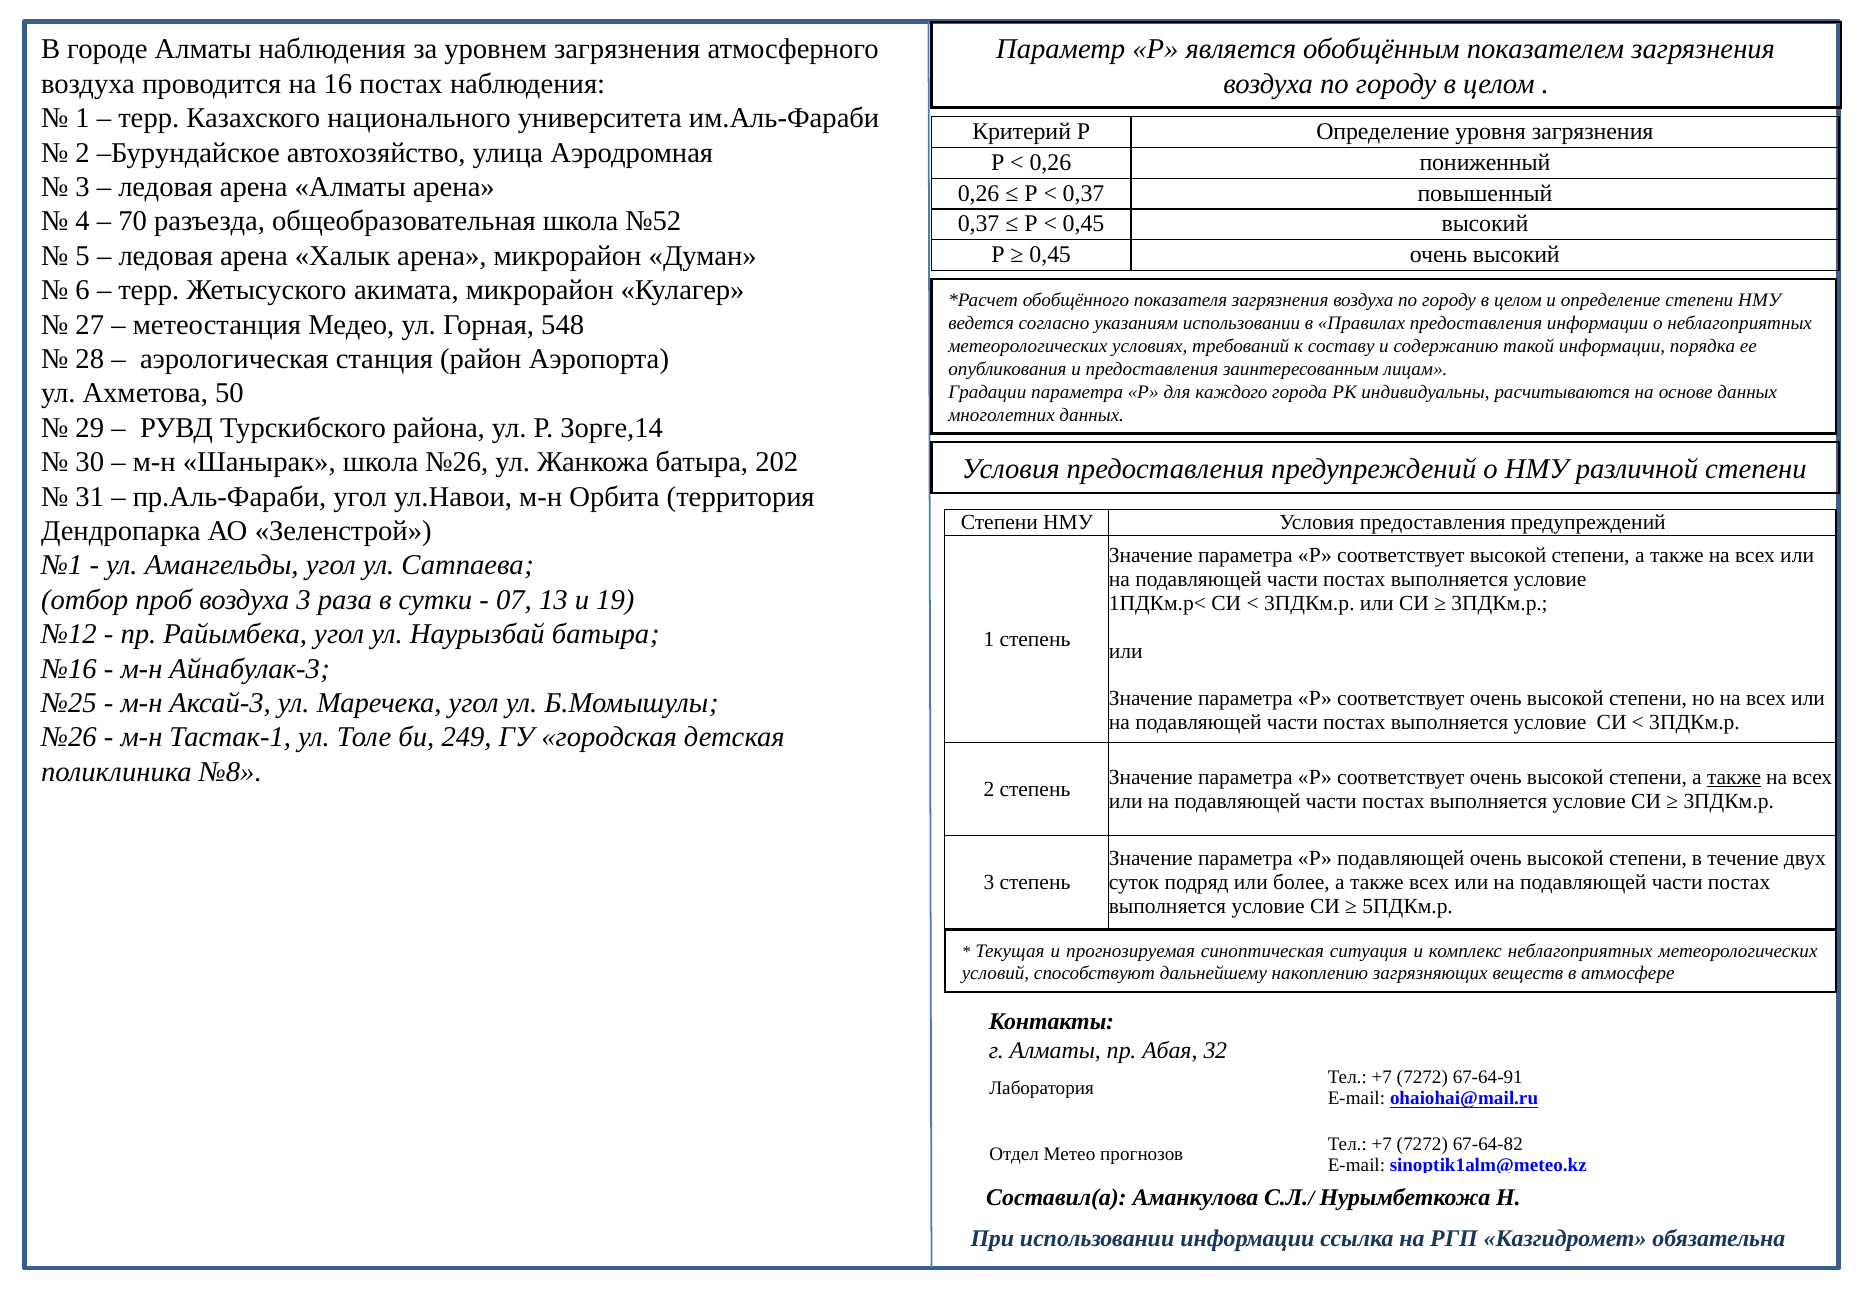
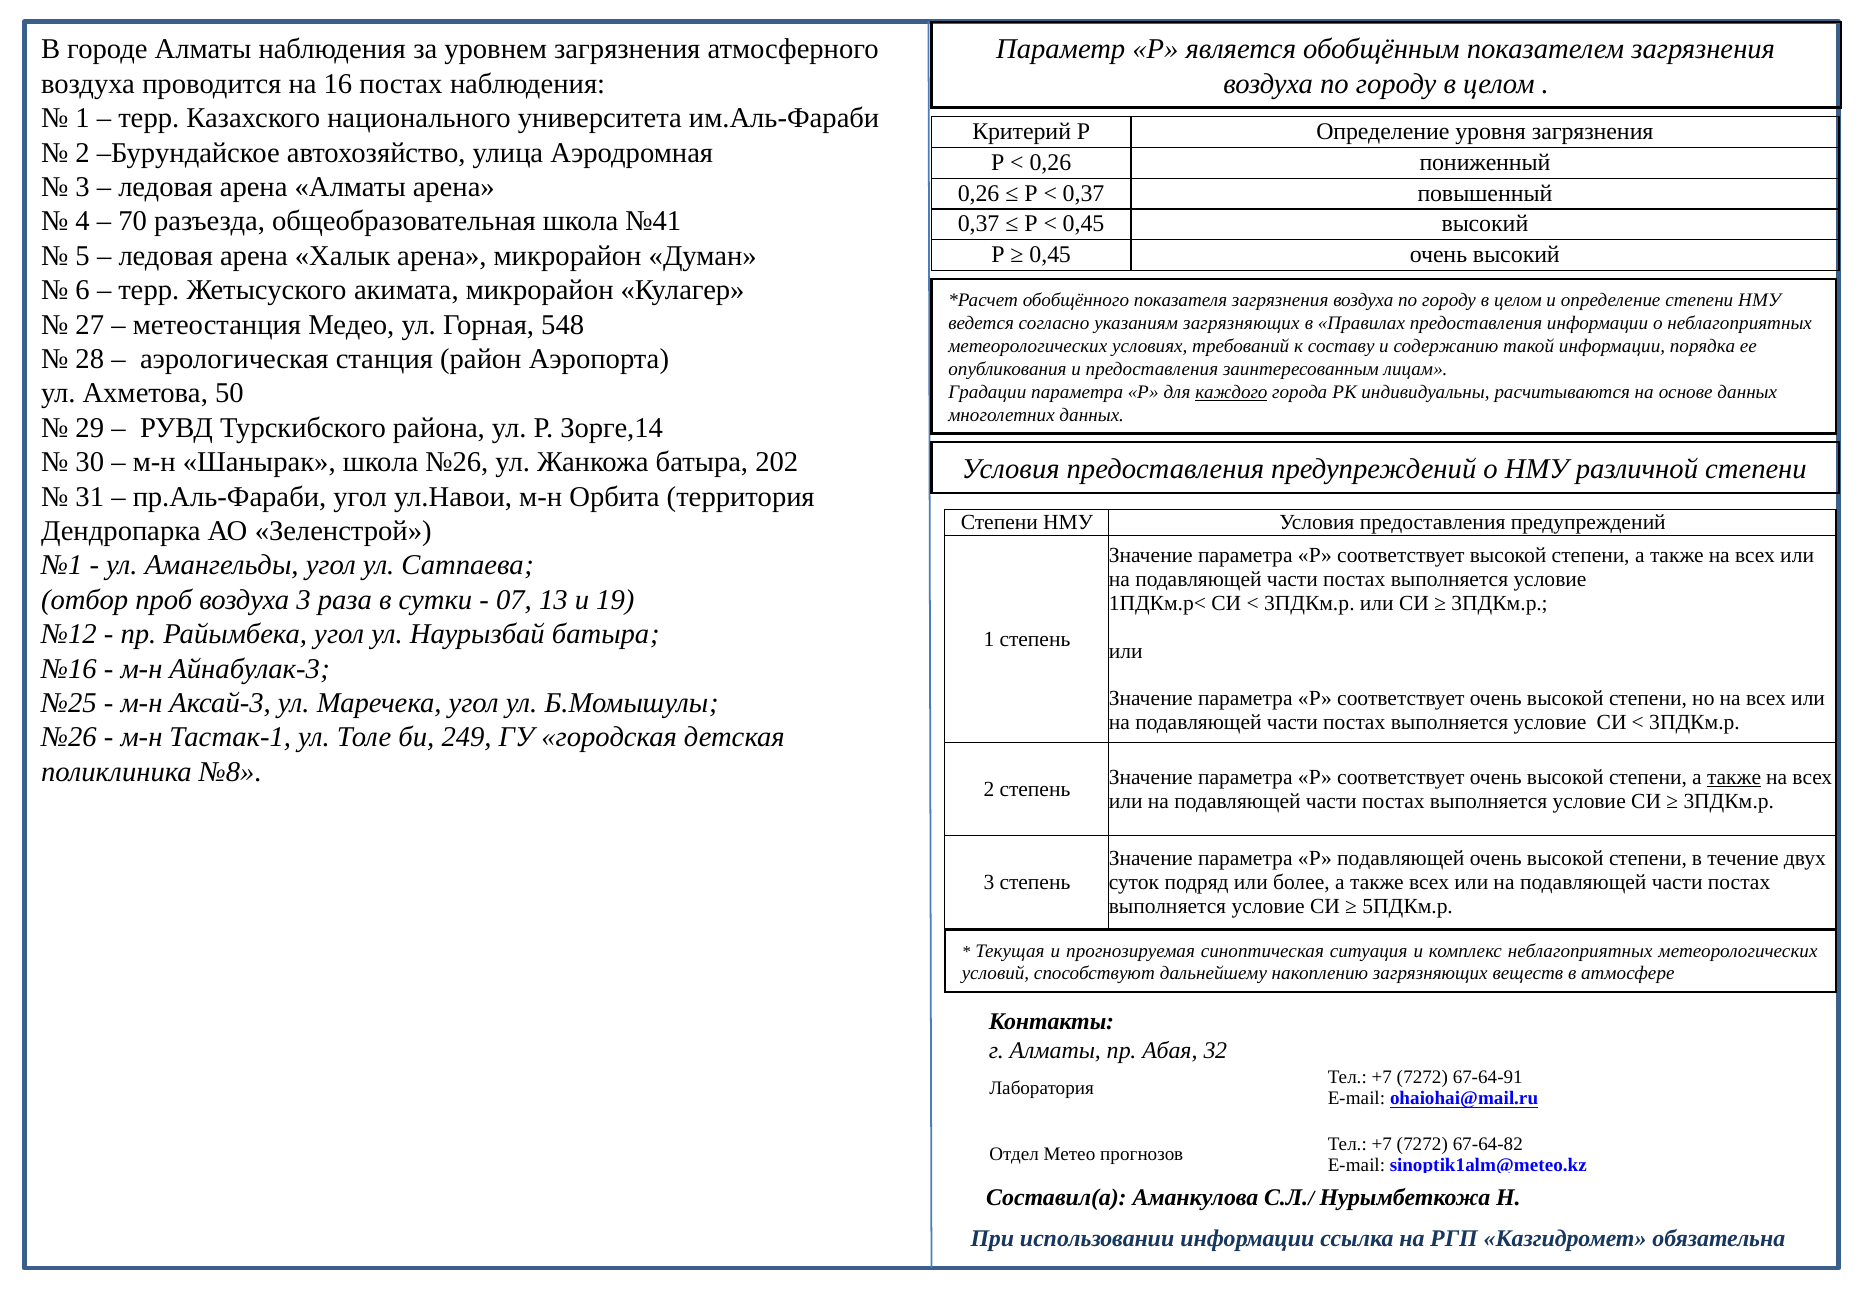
№52: №52 -> №41 (653, 221)
указаниям использовании: использовании -> загрязняющих (1241, 323)
каждого underline: none -> present (1231, 392)
